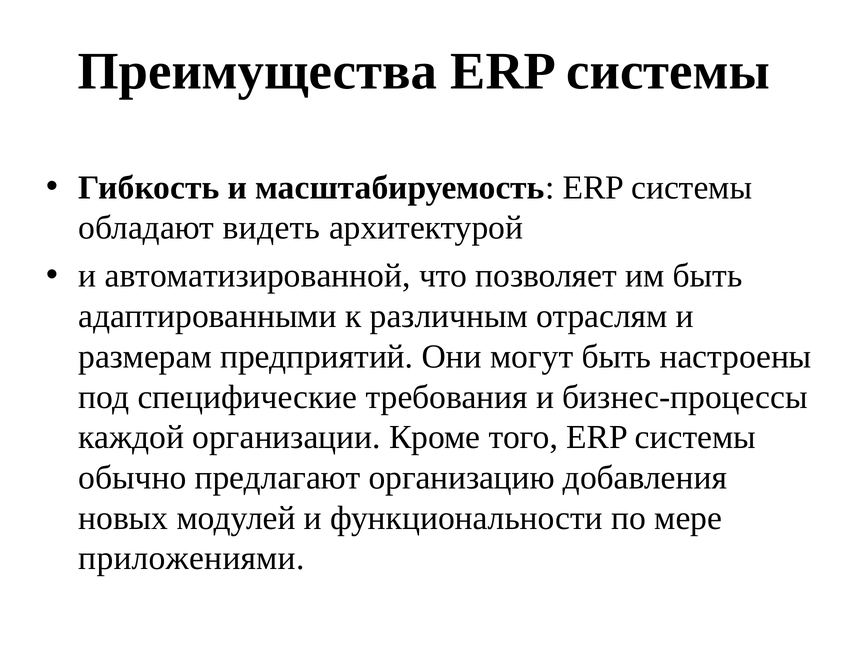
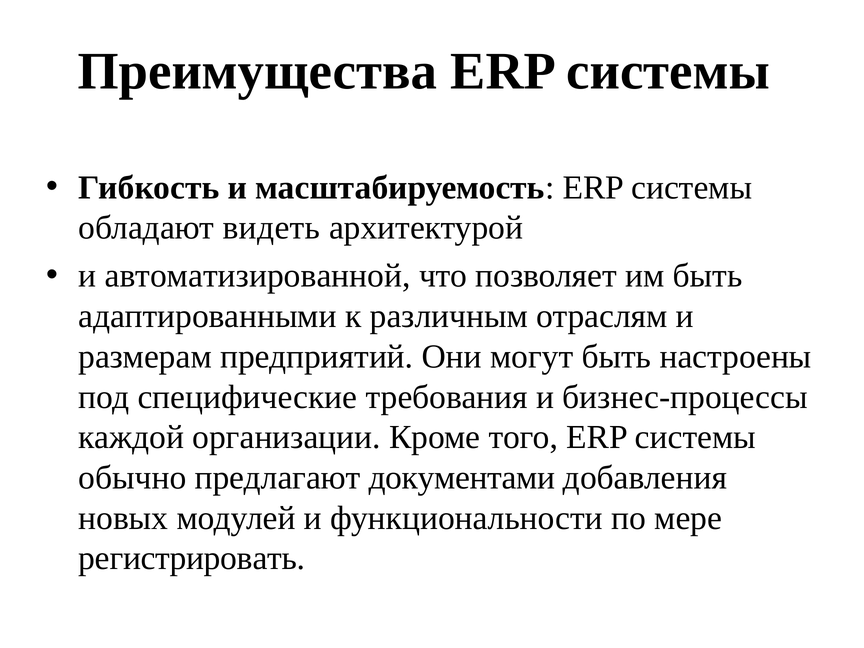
организацию: организацию -> документами (462, 478)
приложениями: приложениями -> регистрировать (192, 558)
